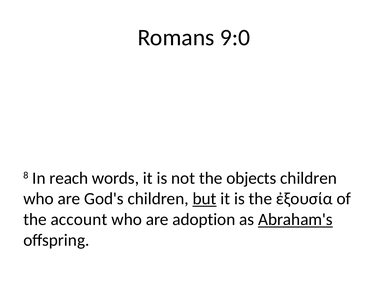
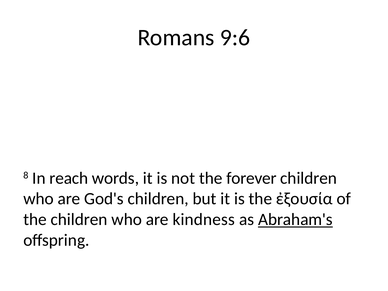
9:0: 9:0 -> 9:6 (235, 38)
objects: objects -> forever (251, 178)
but underline: present -> none (205, 199)
the account: account -> children (79, 220)
adoption: adoption -> kindness (204, 220)
